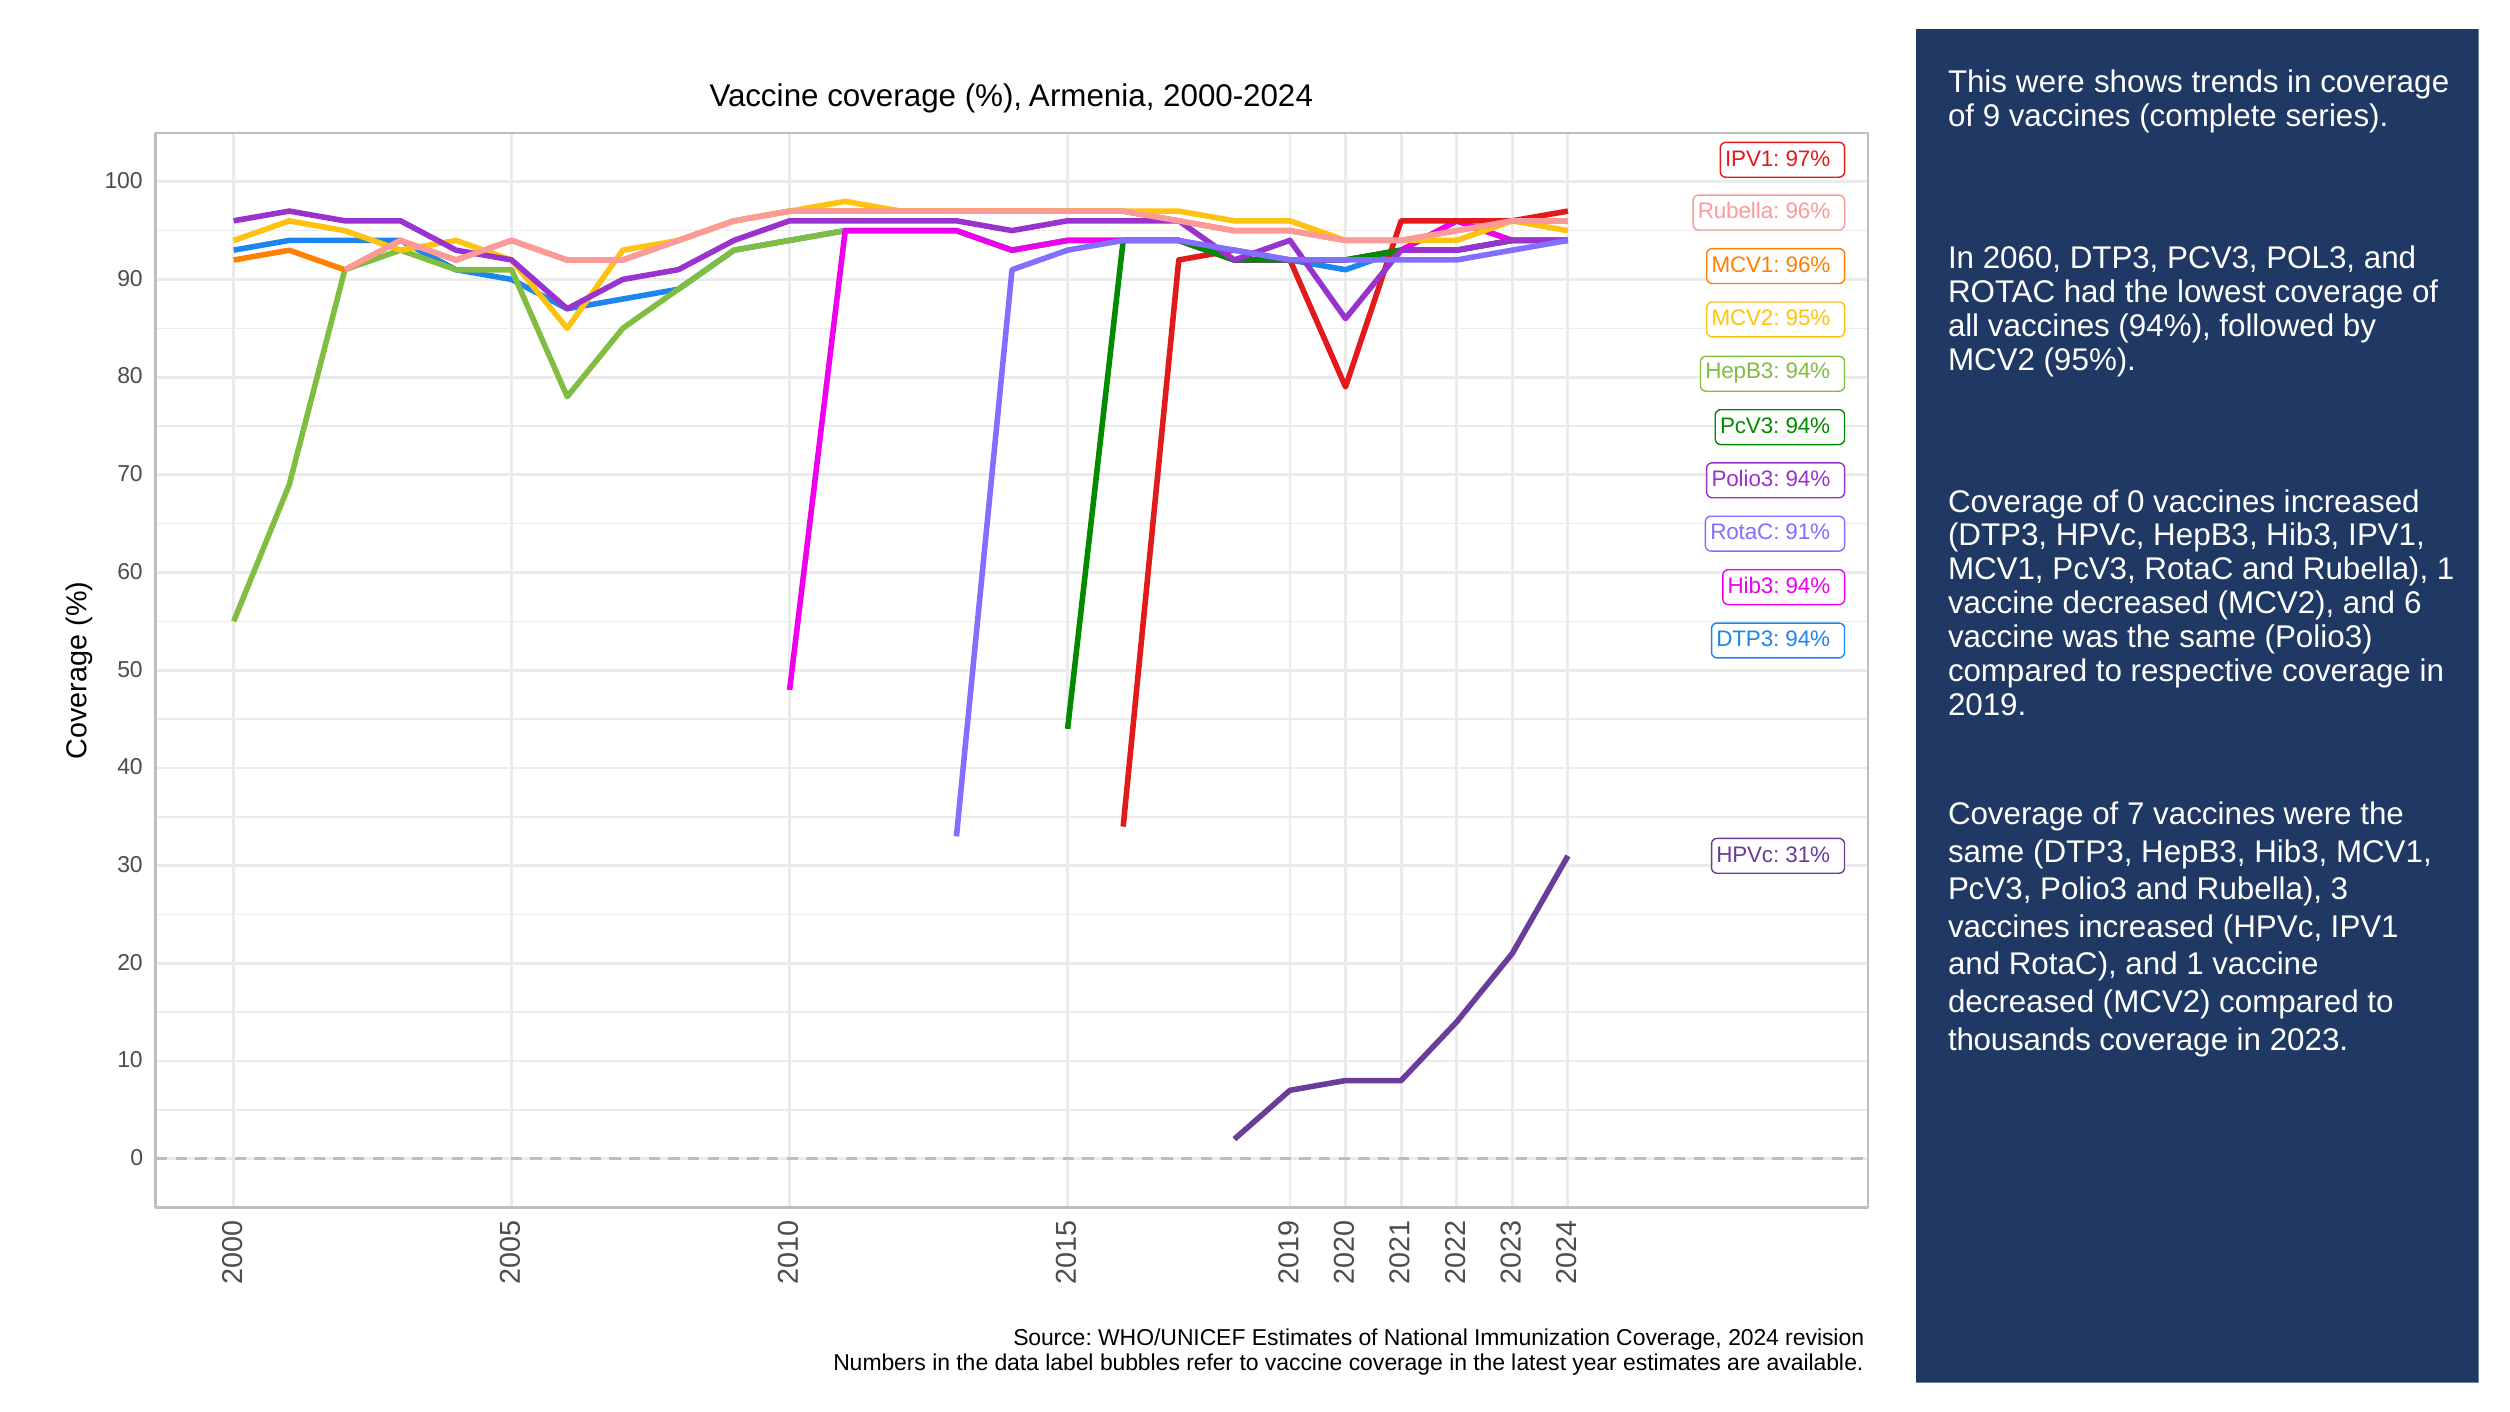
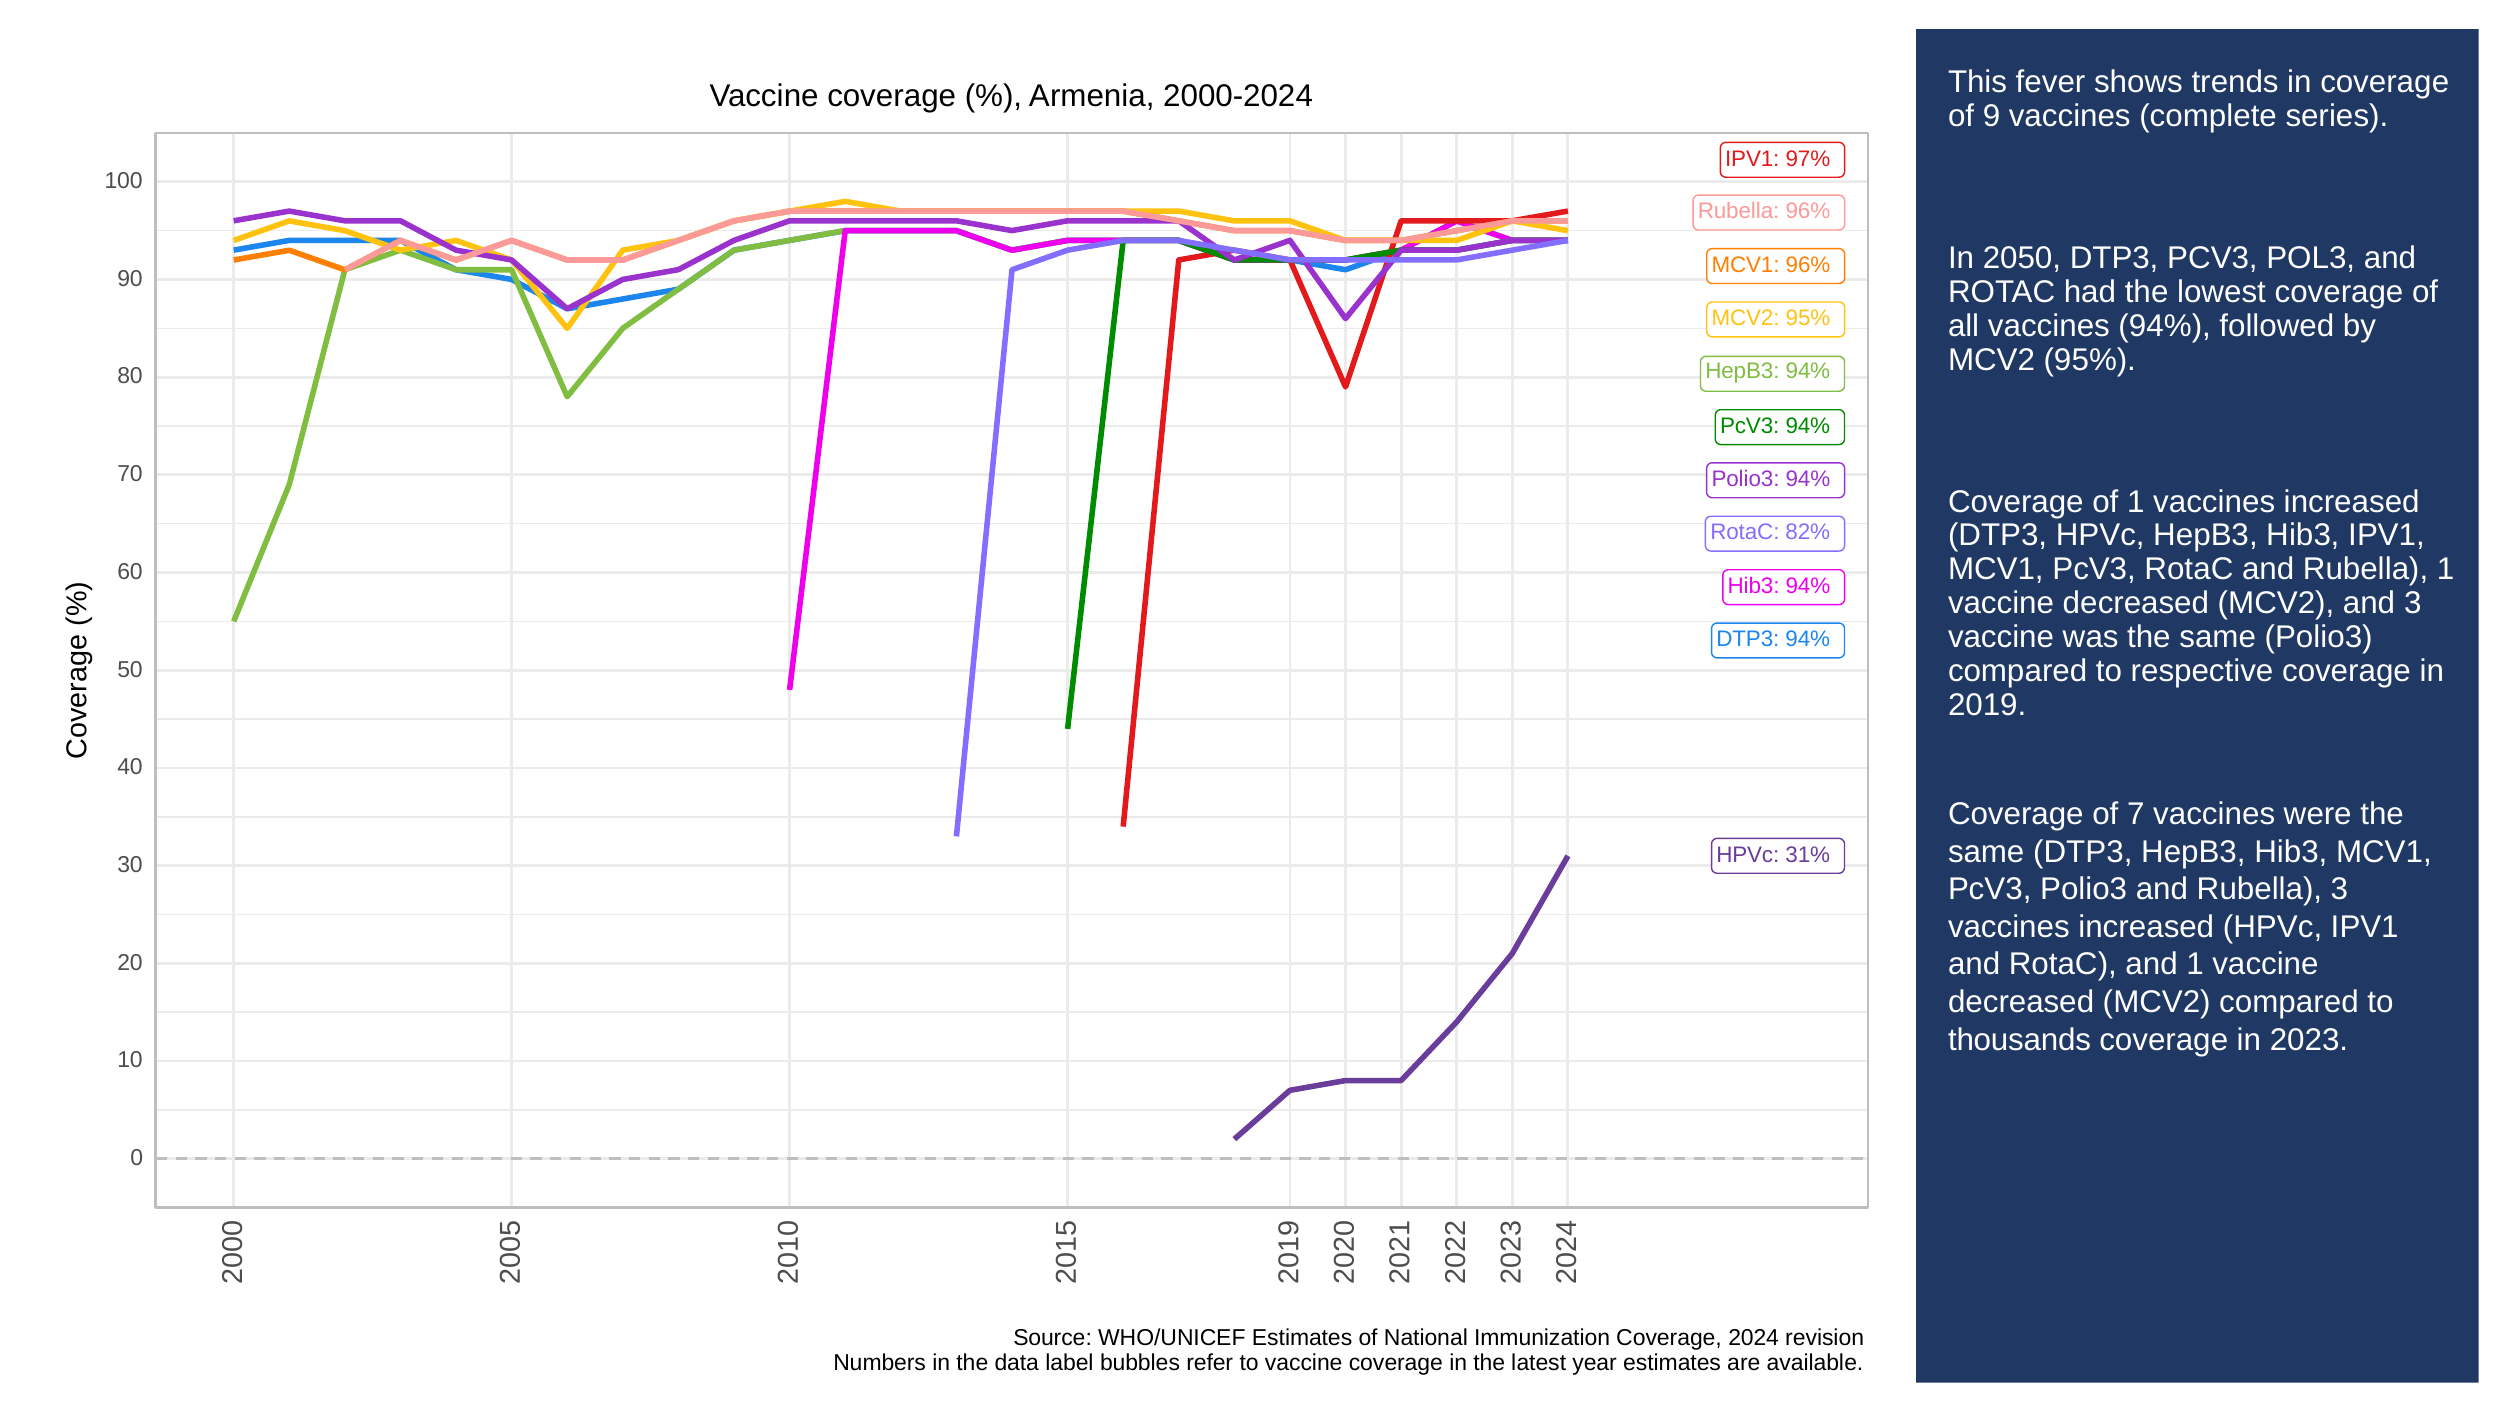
This were: were -> fever (2051, 83)
2060: 2060 -> 2050 (2022, 258)
of 0: 0 -> 1 (2136, 502)
91%: 91% -> 82% (1808, 533)
and 6: 6 -> 3 (2413, 603)
